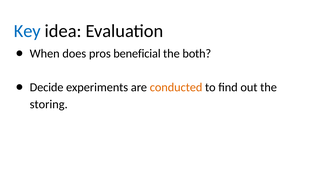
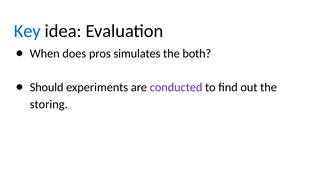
beneficial: beneficial -> simulates (137, 53)
Decide: Decide -> Should (47, 87)
conducted colour: orange -> purple (176, 87)
